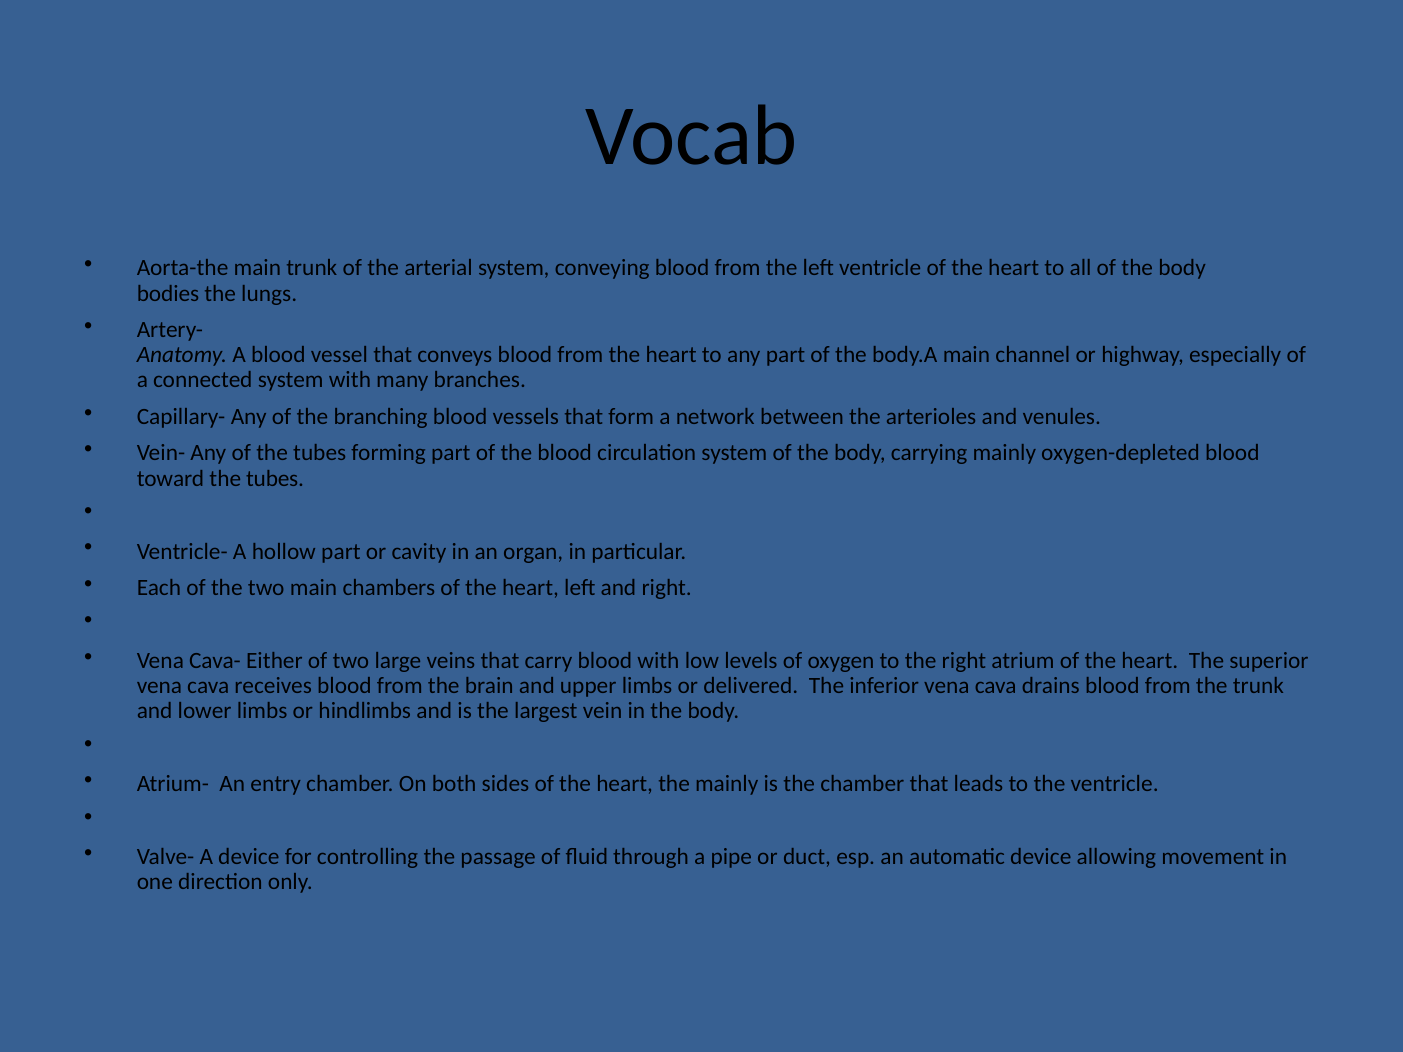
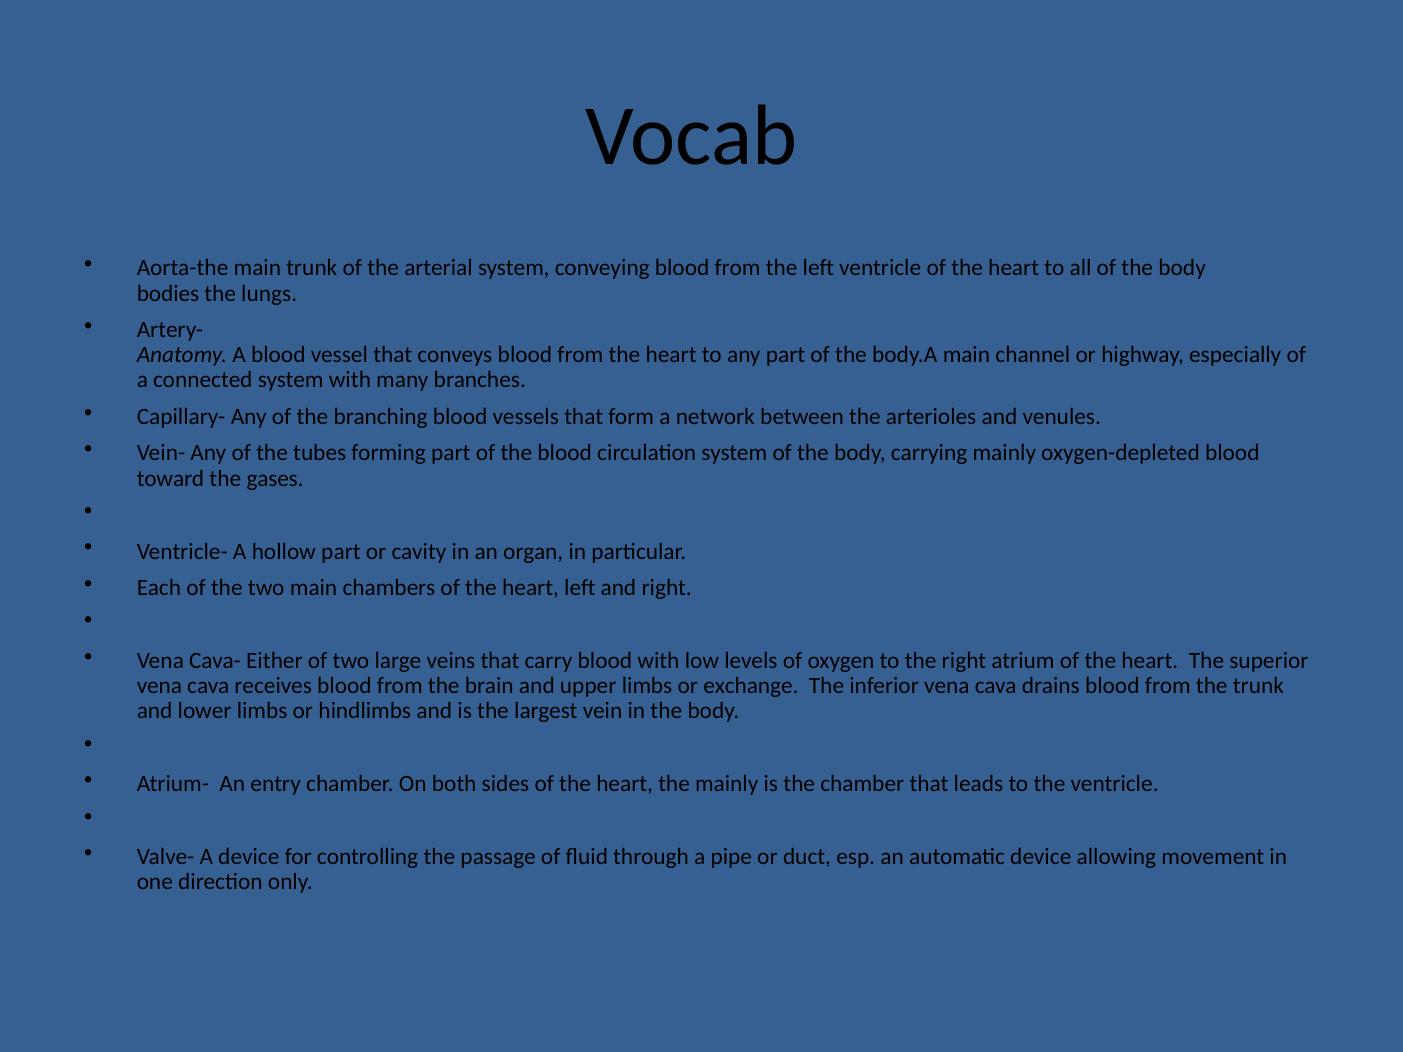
toward the tubes: tubes -> gases (275, 479)
delivered: delivered -> exchange (751, 686)
